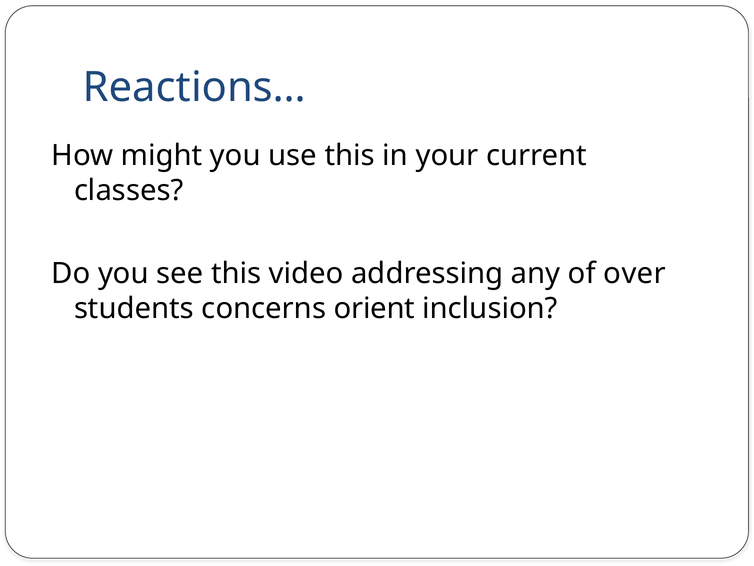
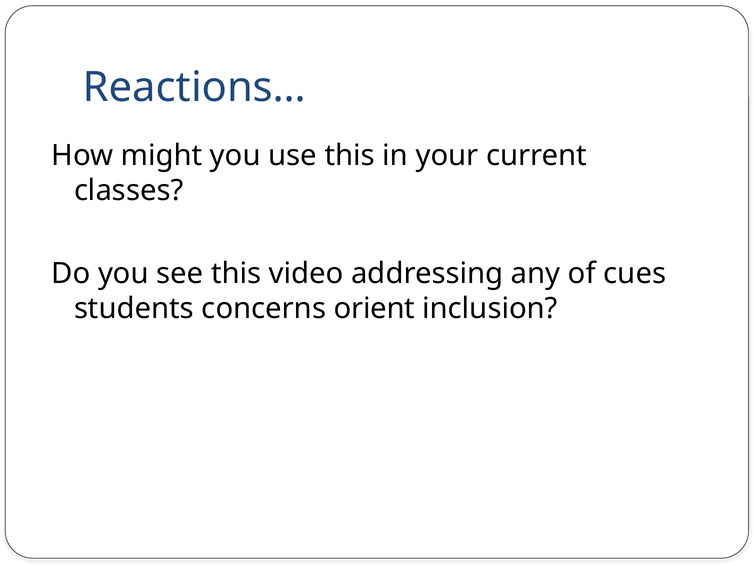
over: over -> cues (635, 273)
